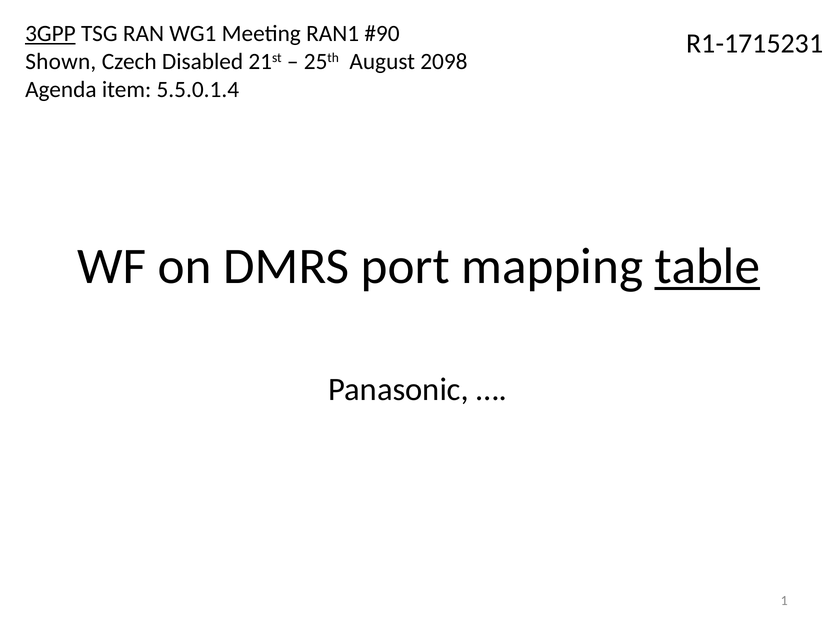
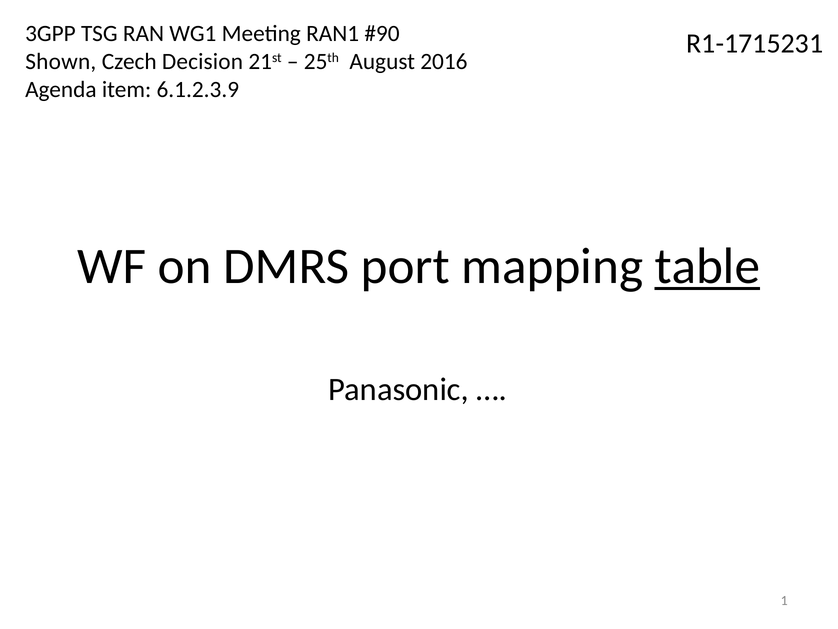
3GPP underline: present -> none (50, 34)
Disabled: Disabled -> Decision (202, 62)
2098: 2098 -> 2016 (444, 62)
5.5.0.1.4: 5.5.0.1.4 -> 6.1.2.3.9 (198, 90)
